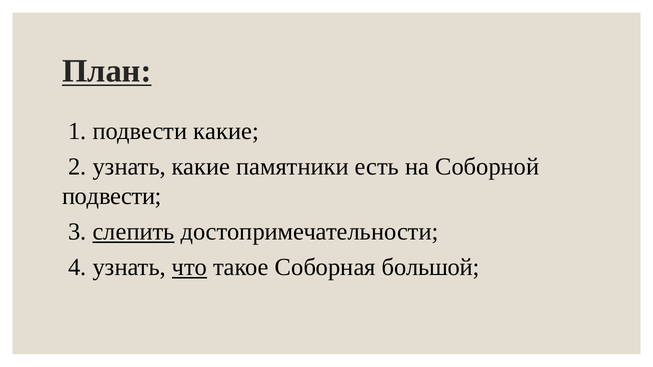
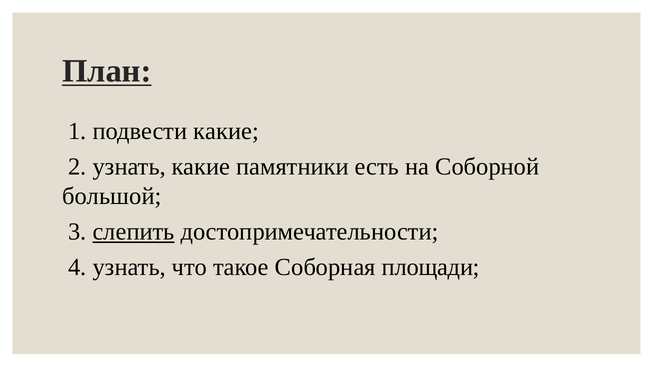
подвести: подвести -> большой (112, 196)
что underline: present -> none (189, 267)
большой: большой -> площади (431, 267)
